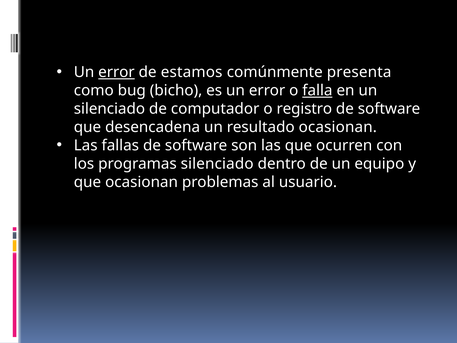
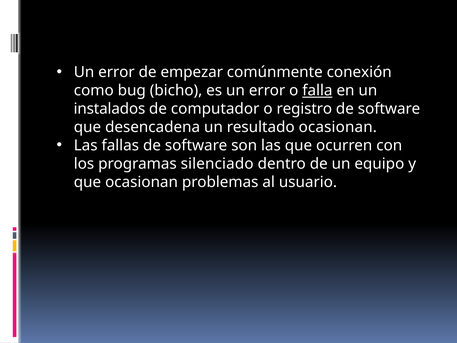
error underline: present -> none (116, 72)
estamos: estamos -> empezar (192, 72)
presenta: presenta -> conexión (359, 72)
silenciado: silenciado -> instalados (109, 109)
